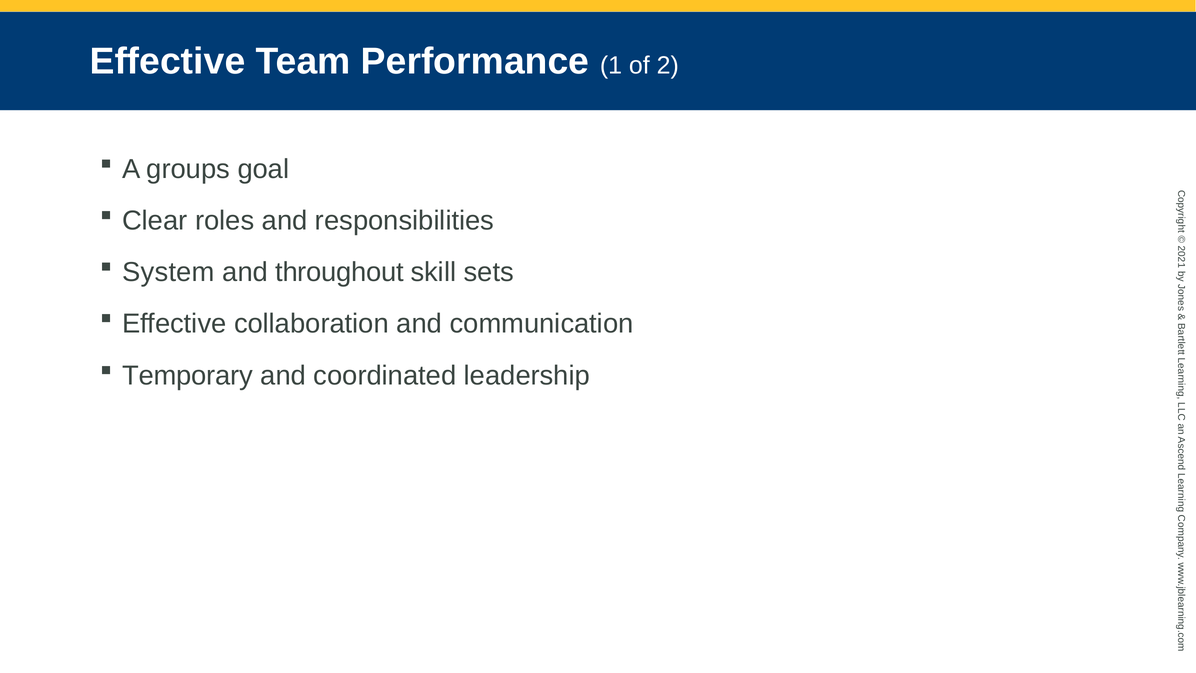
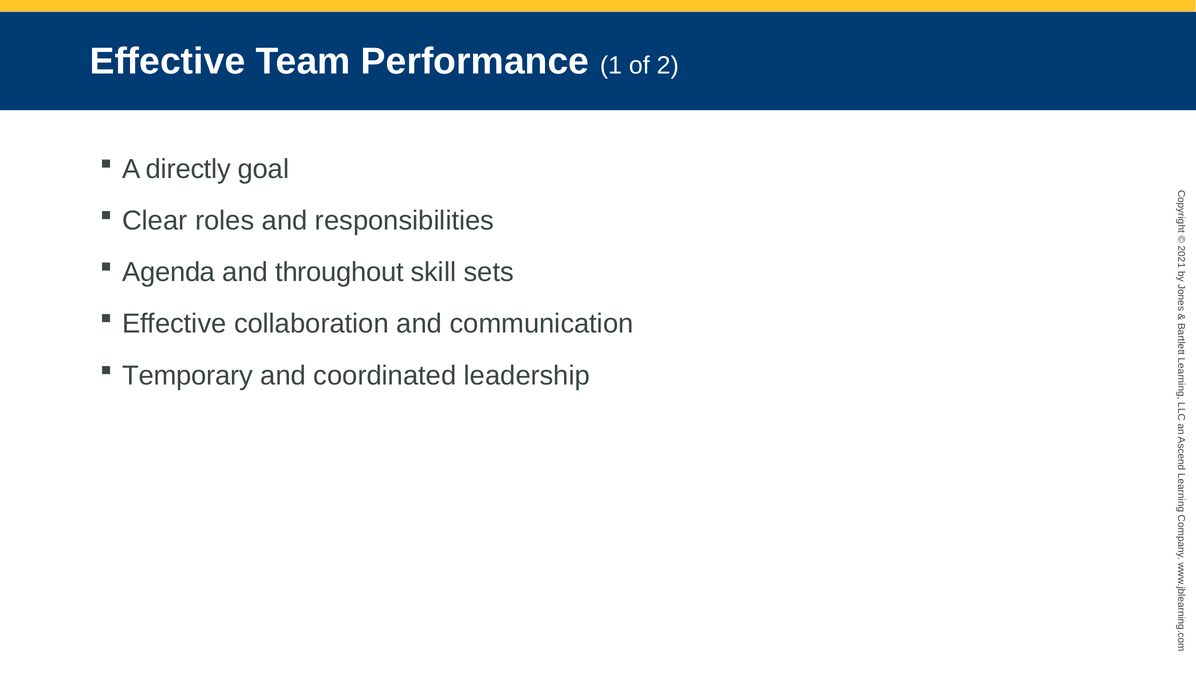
groups: groups -> directly (188, 169)
System: System -> Agenda (169, 272)
